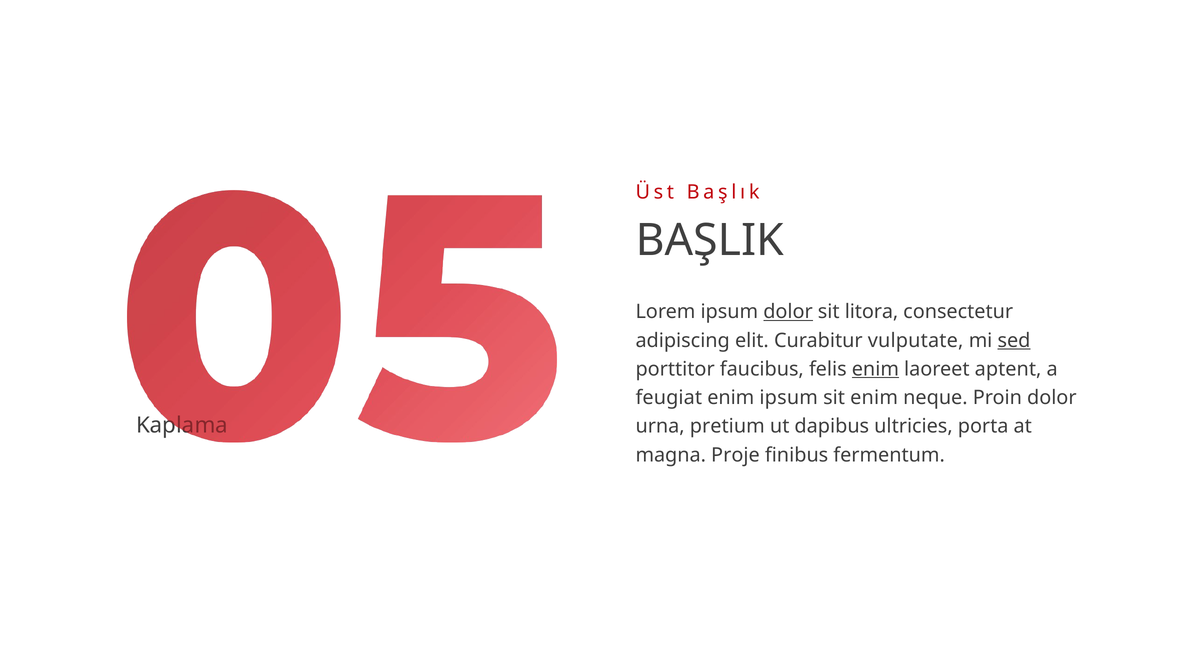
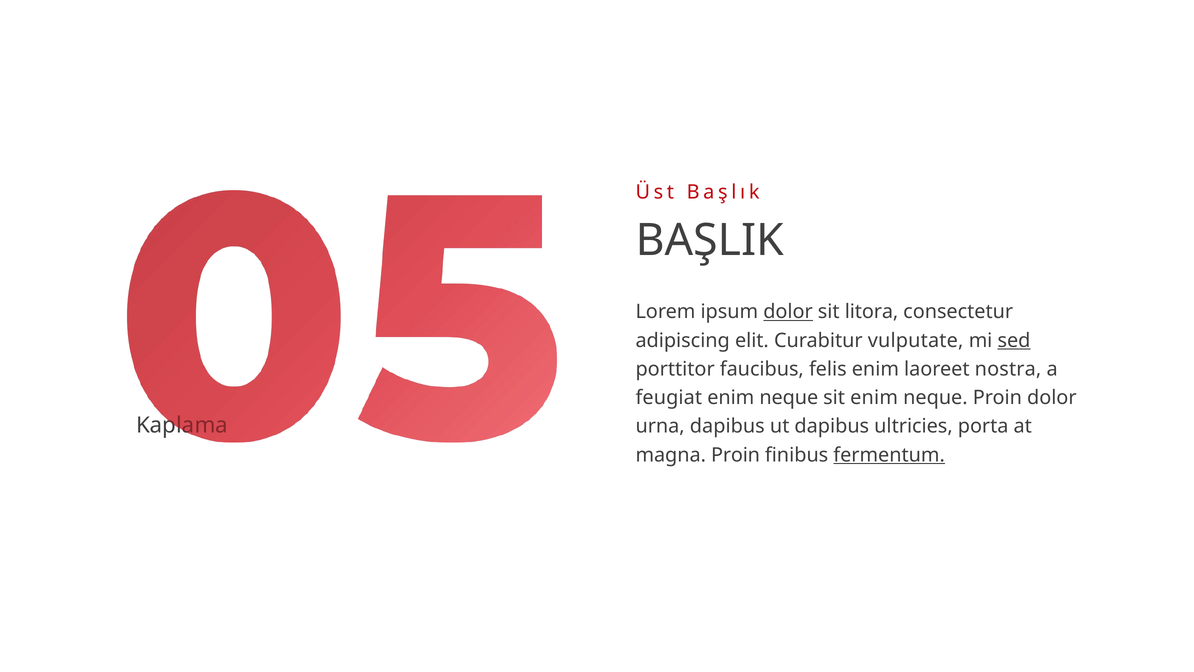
enim underline: present -> none (875, 369)
aptent: aptent -> nostra (1008, 369)
ipsum: ipsum -> neque (789, 398)
urna pretium: pretium -> dapibus (727, 426)
magna Proje: Proje -> Proin (736, 455)
fermentum underline: none -> present (889, 455)
